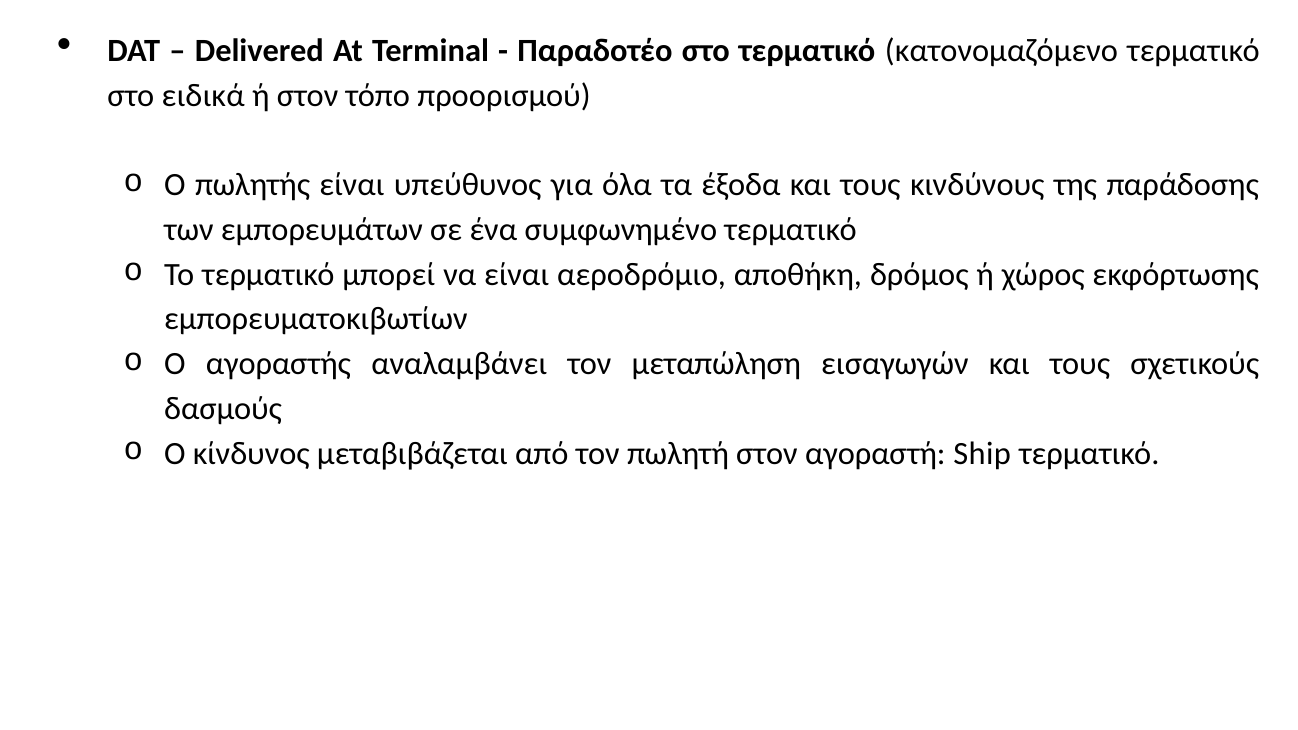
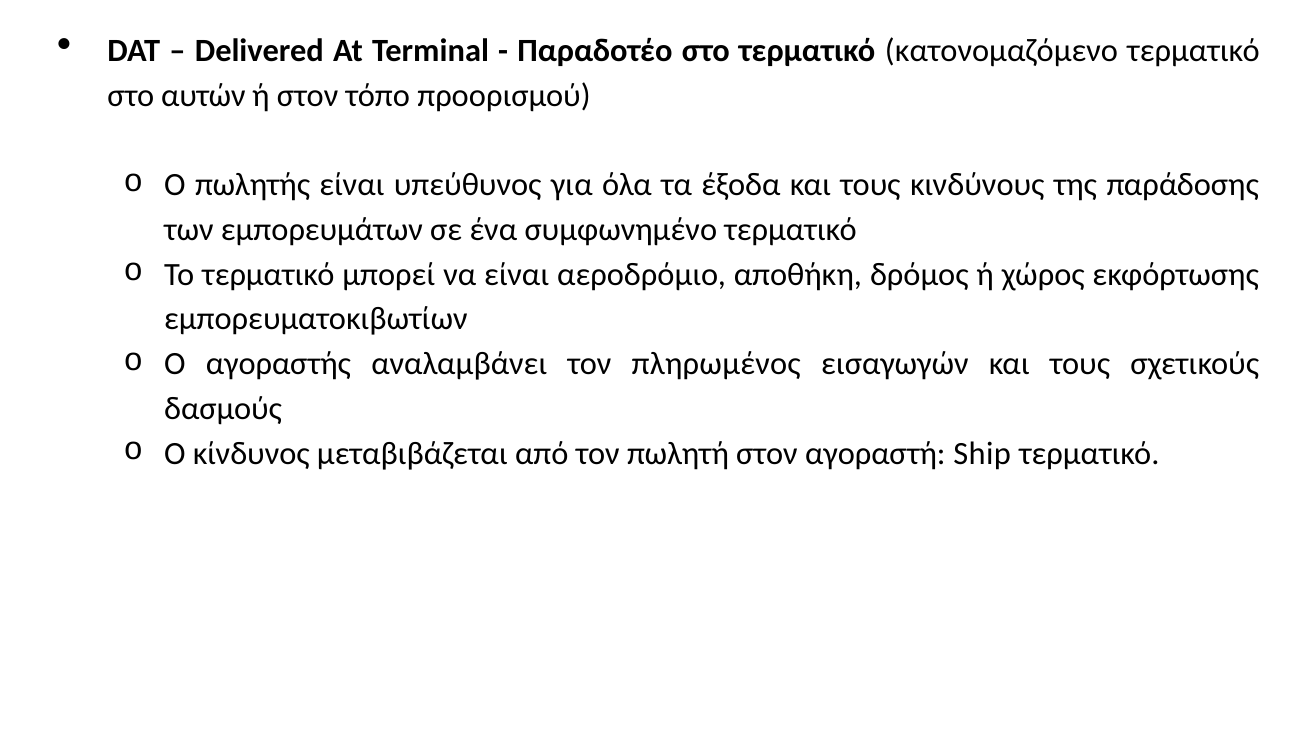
ειδικά: ειδικά -> αυτών (203, 95)
μεταπώληση: μεταπώληση -> πληρωμένος (716, 364)
